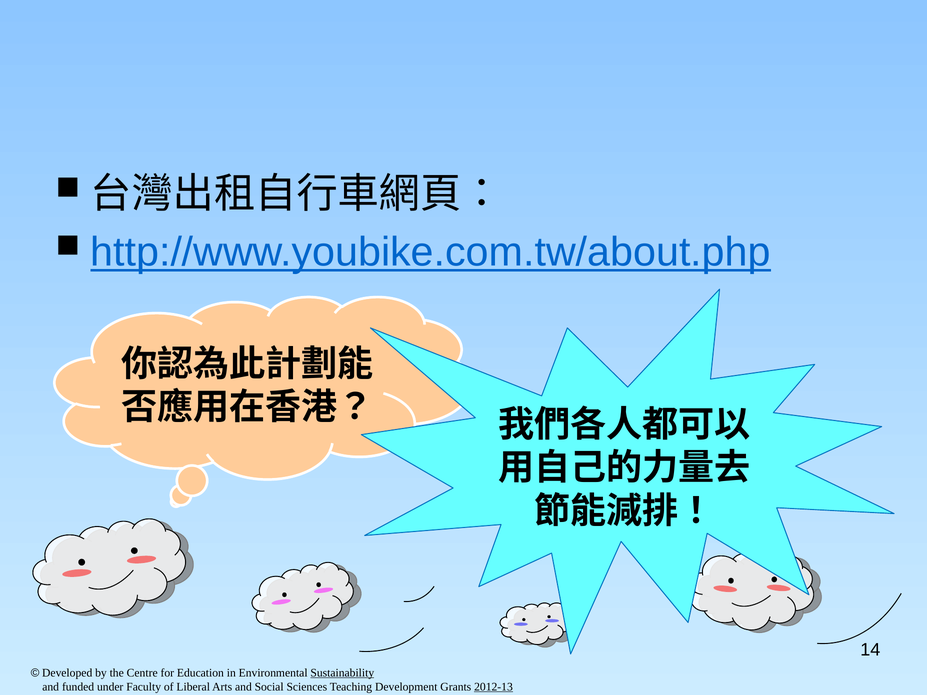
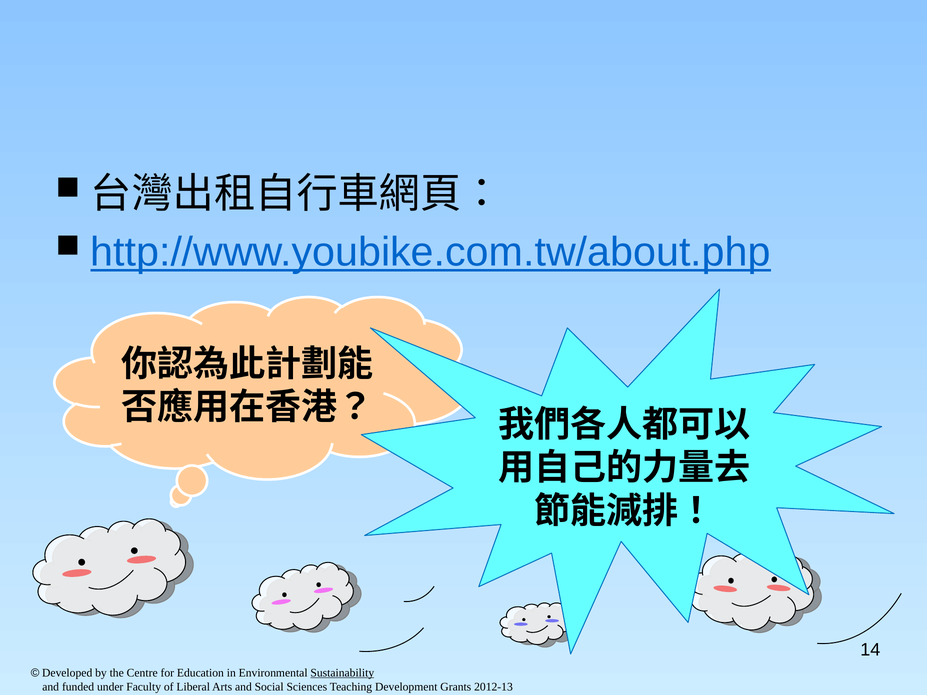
2012-13 underline: present -> none (493, 687)
